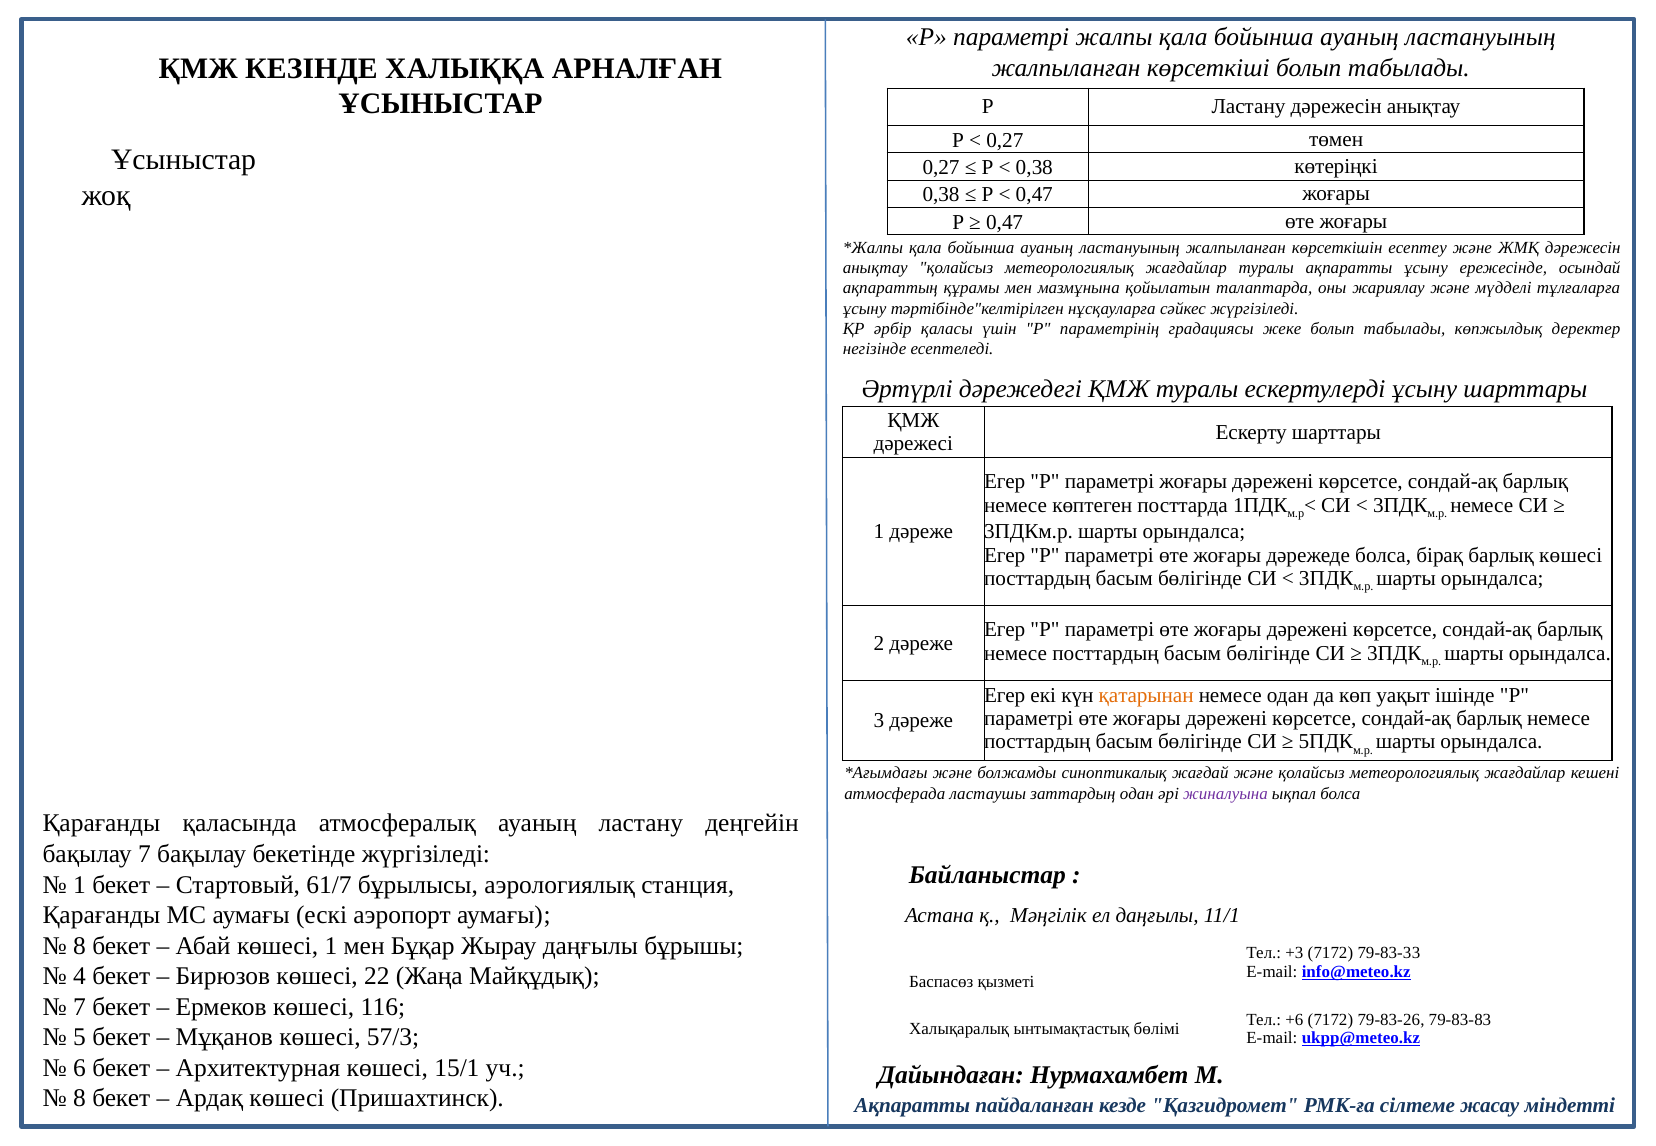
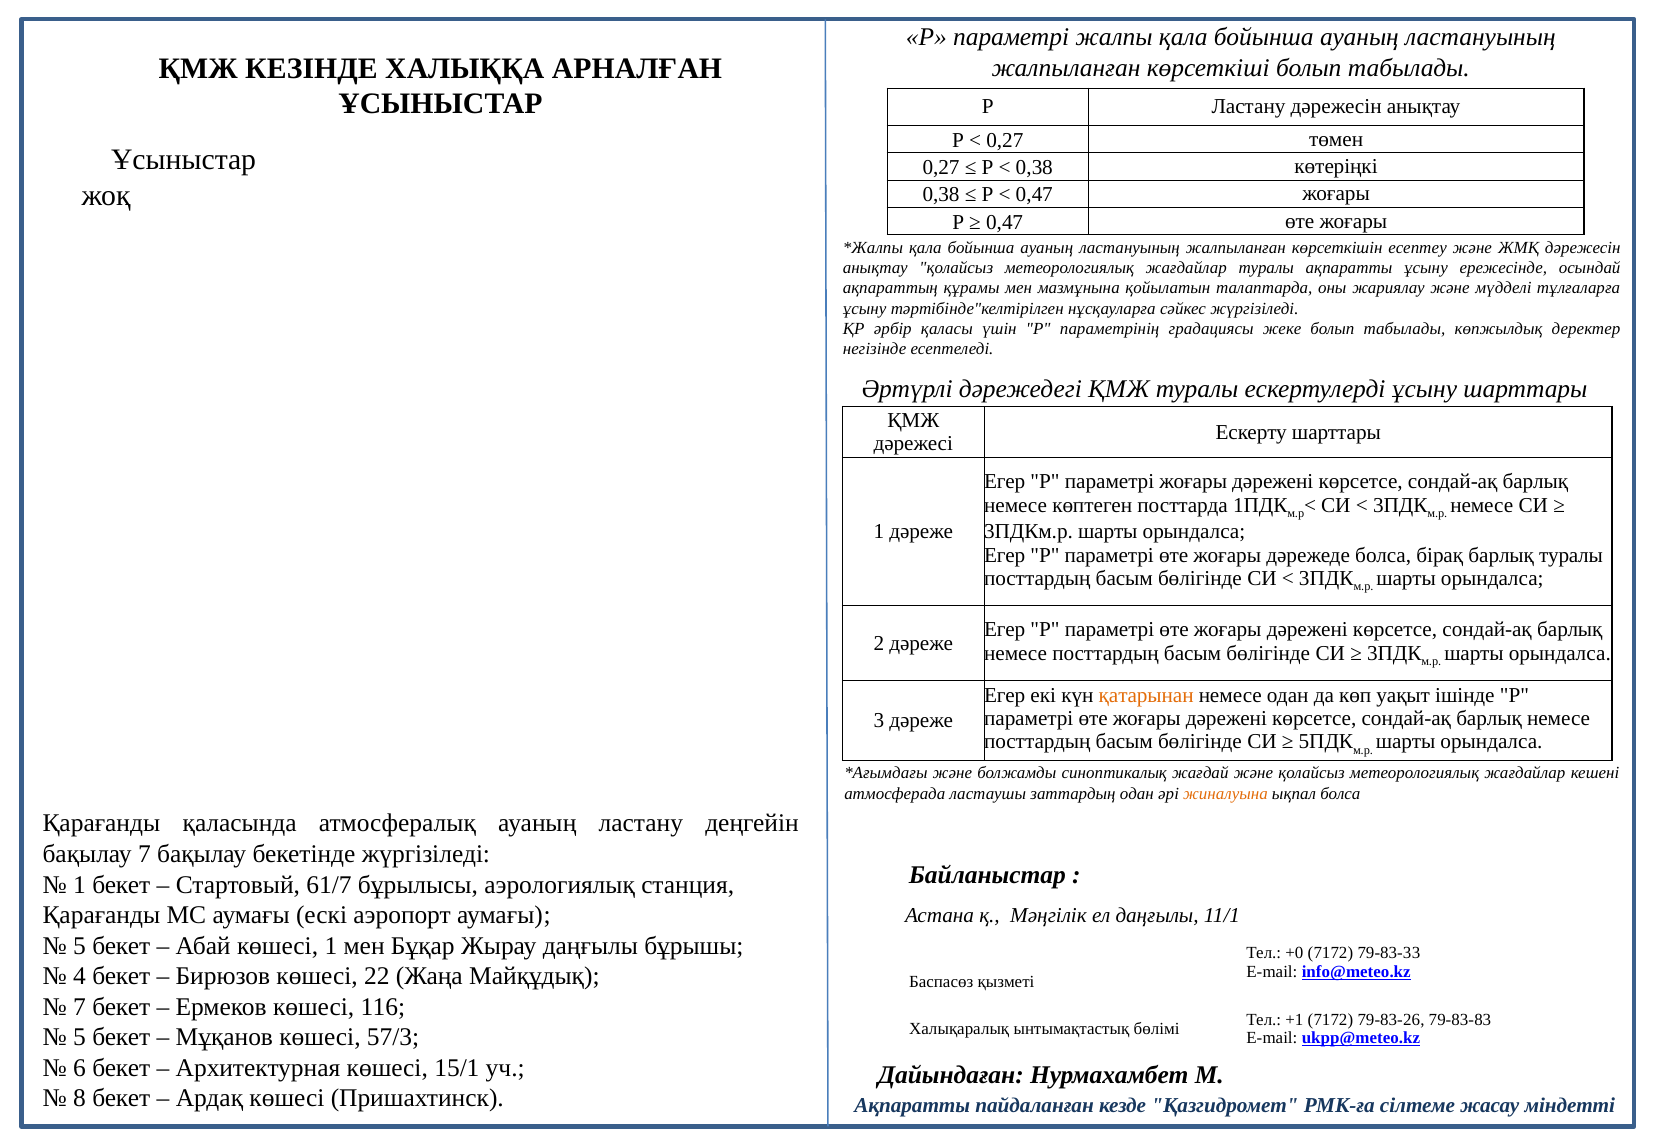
барлық көшесі: көшесі -> туралы (1571, 555)
жиналуына colour: purple -> orange (1225, 794)
8: 8 -> 5 (80, 946)
+3: +3 -> +0 (1294, 954)
+6: +6 -> +1 (1294, 1020)
